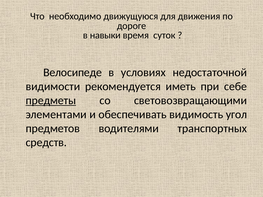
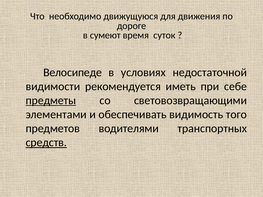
навыки: навыки -> сумеют (105, 35)
угол: угол -> того (236, 115)
средств underline: none -> present (46, 143)
